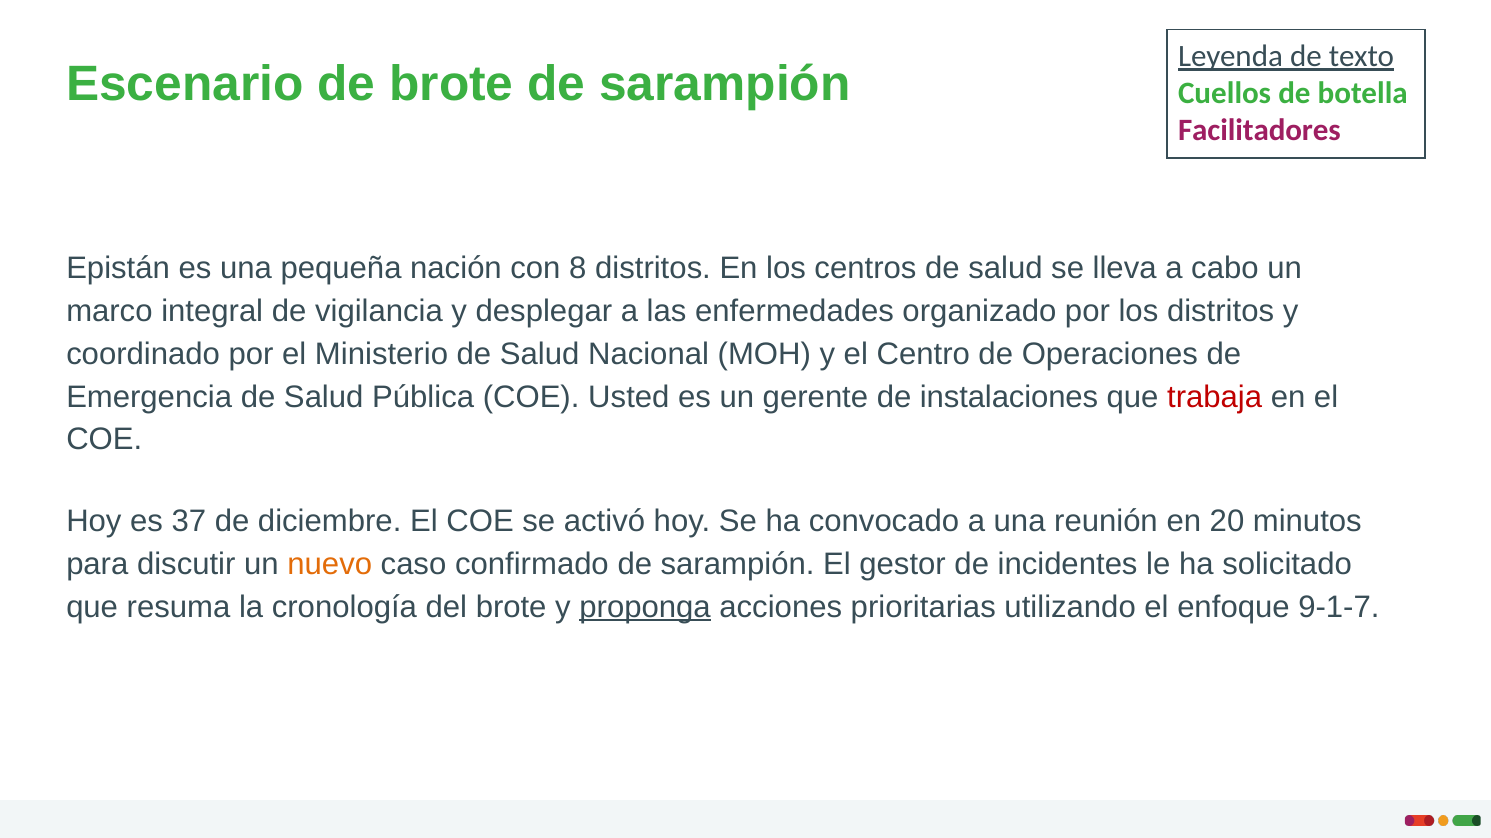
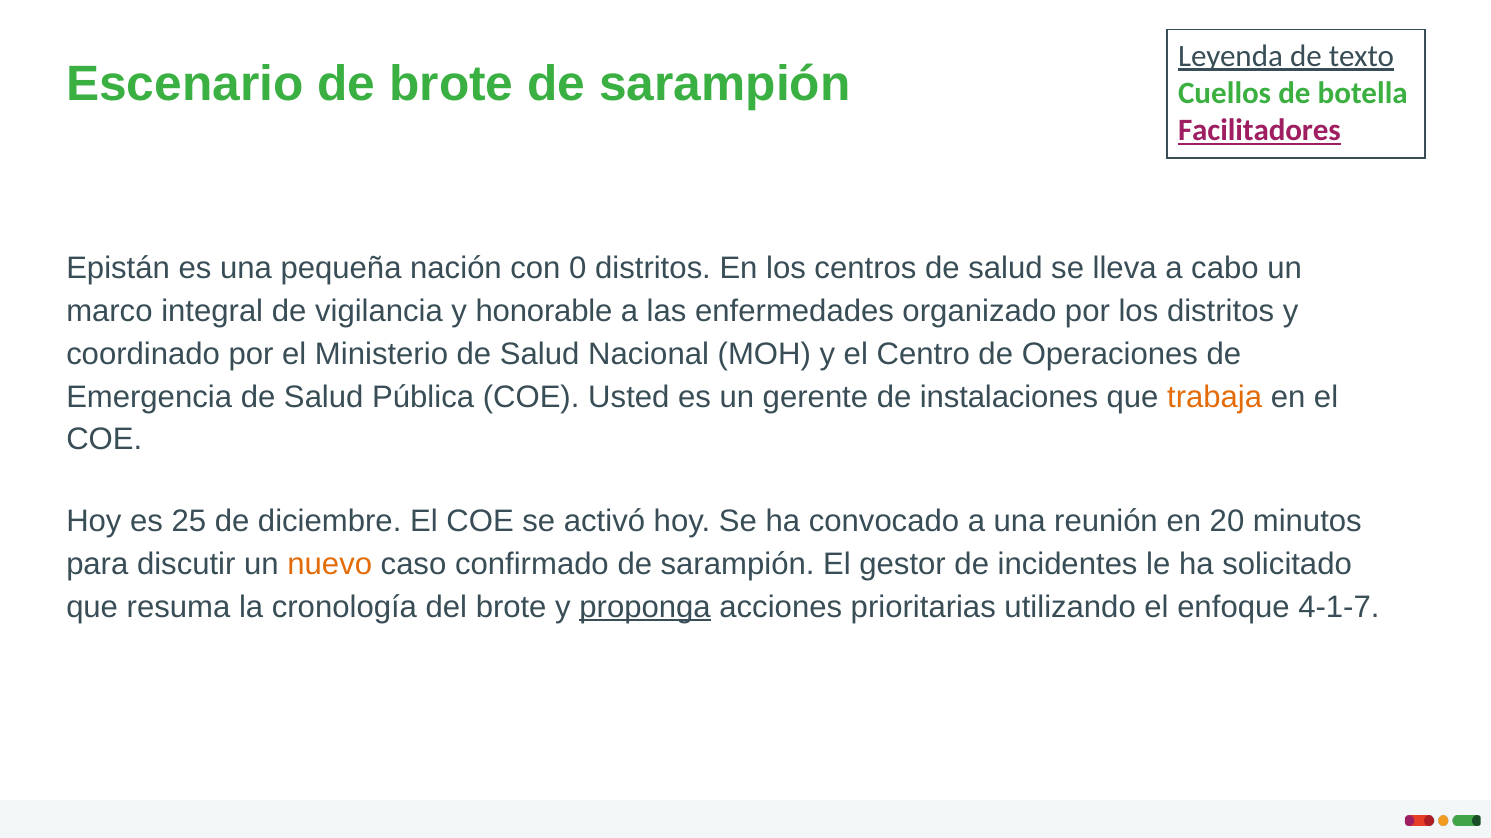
Facilitadores underline: none -> present (1259, 131)
8: 8 -> 0 (578, 268)
desplegar: desplegar -> honorable (544, 311)
trabaja colour: red -> orange (1215, 397)
37: 37 -> 25 (189, 522)
9-1-7: 9-1-7 -> 4-1-7 (1339, 607)
